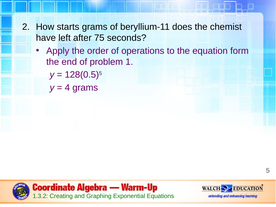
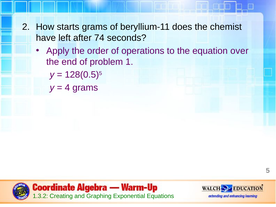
75: 75 -> 74 (99, 38)
form: form -> over (239, 51)
